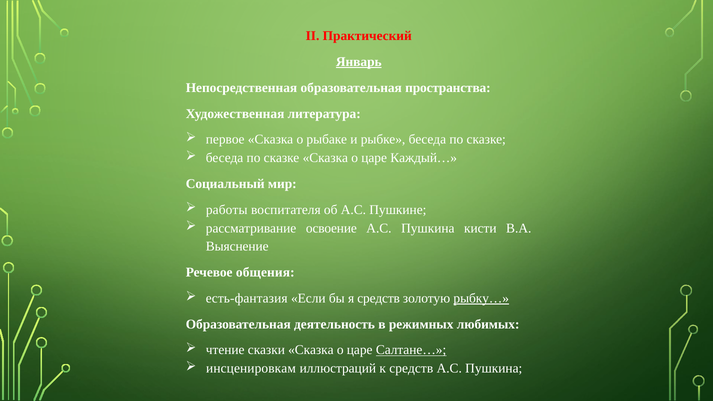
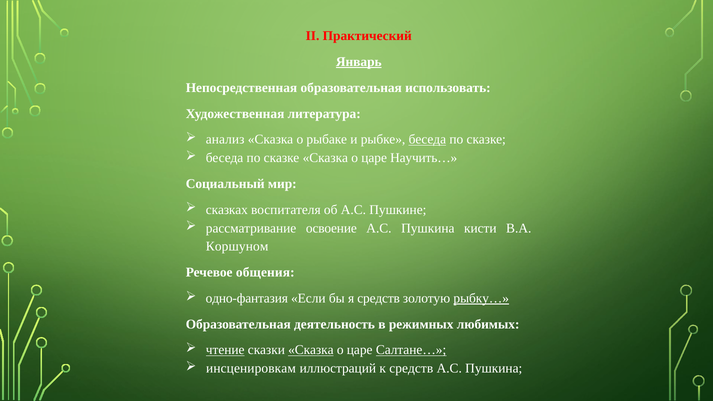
пространства: пространства -> использовать (448, 88)
первое: первое -> анализ (225, 140)
беседа underline: none -> present (427, 140)
Каждый…: Каждый… -> Научить… (424, 158)
работы: работы -> сказках (227, 210)
Выяснение: Выяснение -> Коршуном (237, 247)
есть-фантазия: есть-фантазия -> одно-фантазия (247, 298)
чтение underline: none -> present (225, 350)
Сказка underline: none -> present (311, 350)
